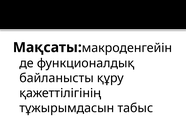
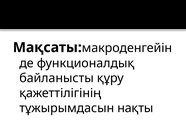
табыс: табыс -> нақты (135, 108)
